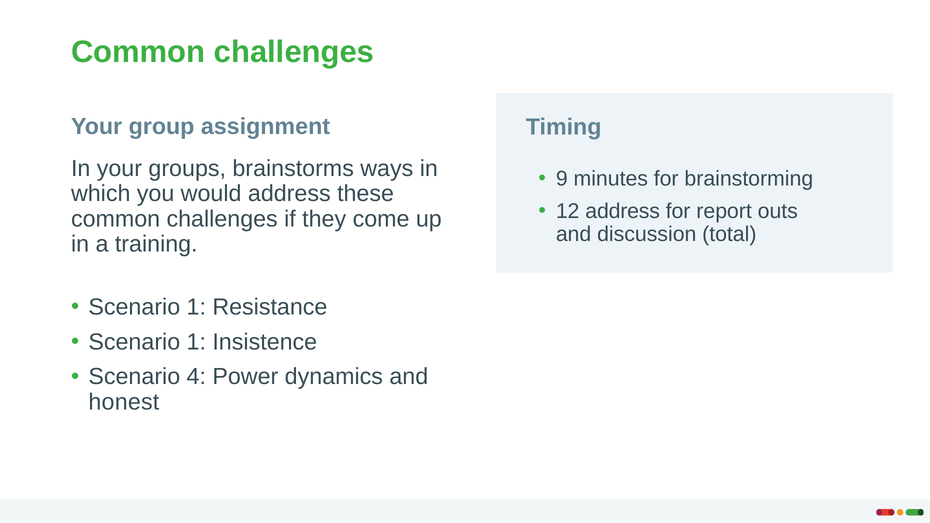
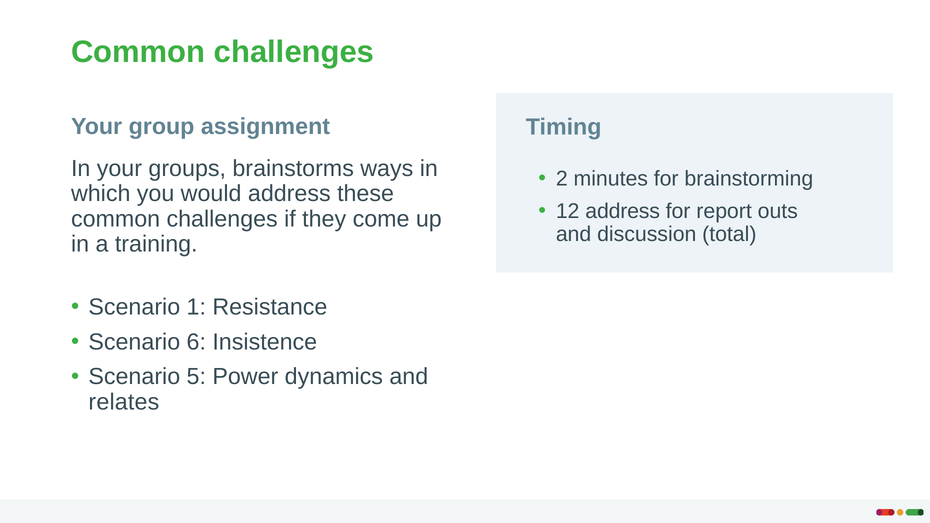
9: 9 -> 2 (562, 179)
1: 1 -> 6 (196, 342)
4: 4 -> 5 (196, 377)
honest: honest -> relates (124, 402)
